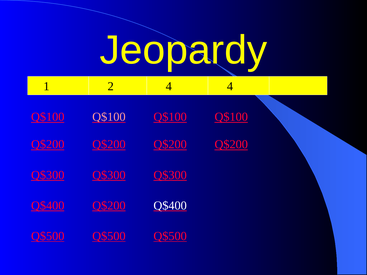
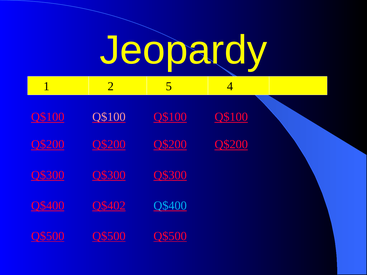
2 4: 4 -> 5 (169, 86)
Q$200: Q$200 -> Q$402 (109, 206)
Q$400 colour: white -> light blue (170, 206)
